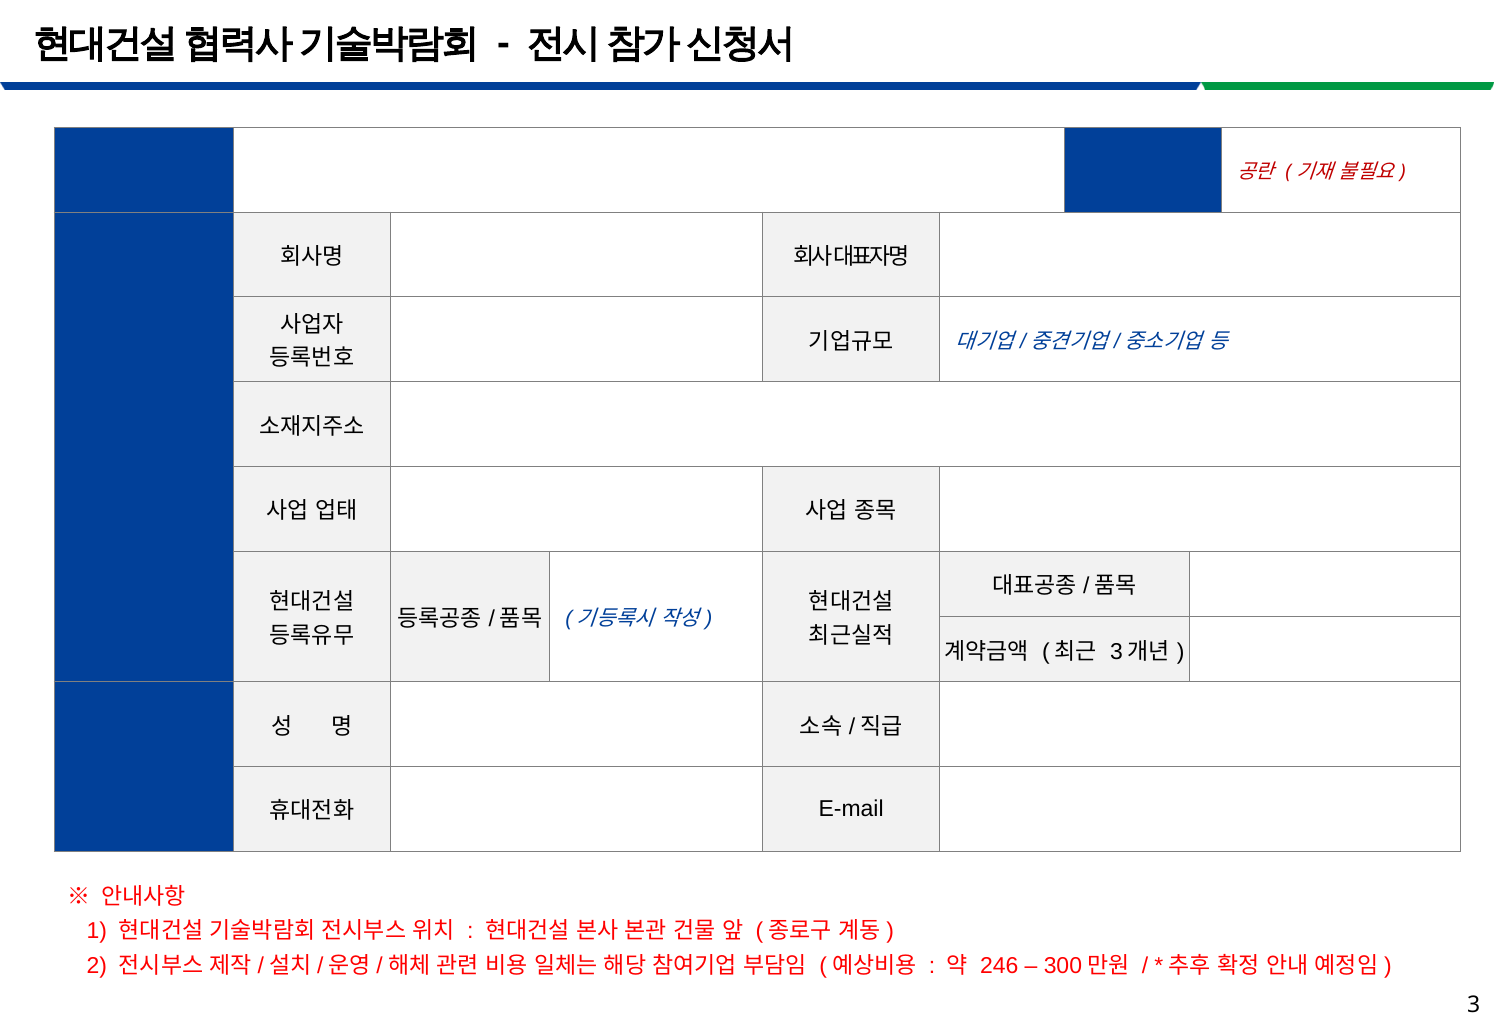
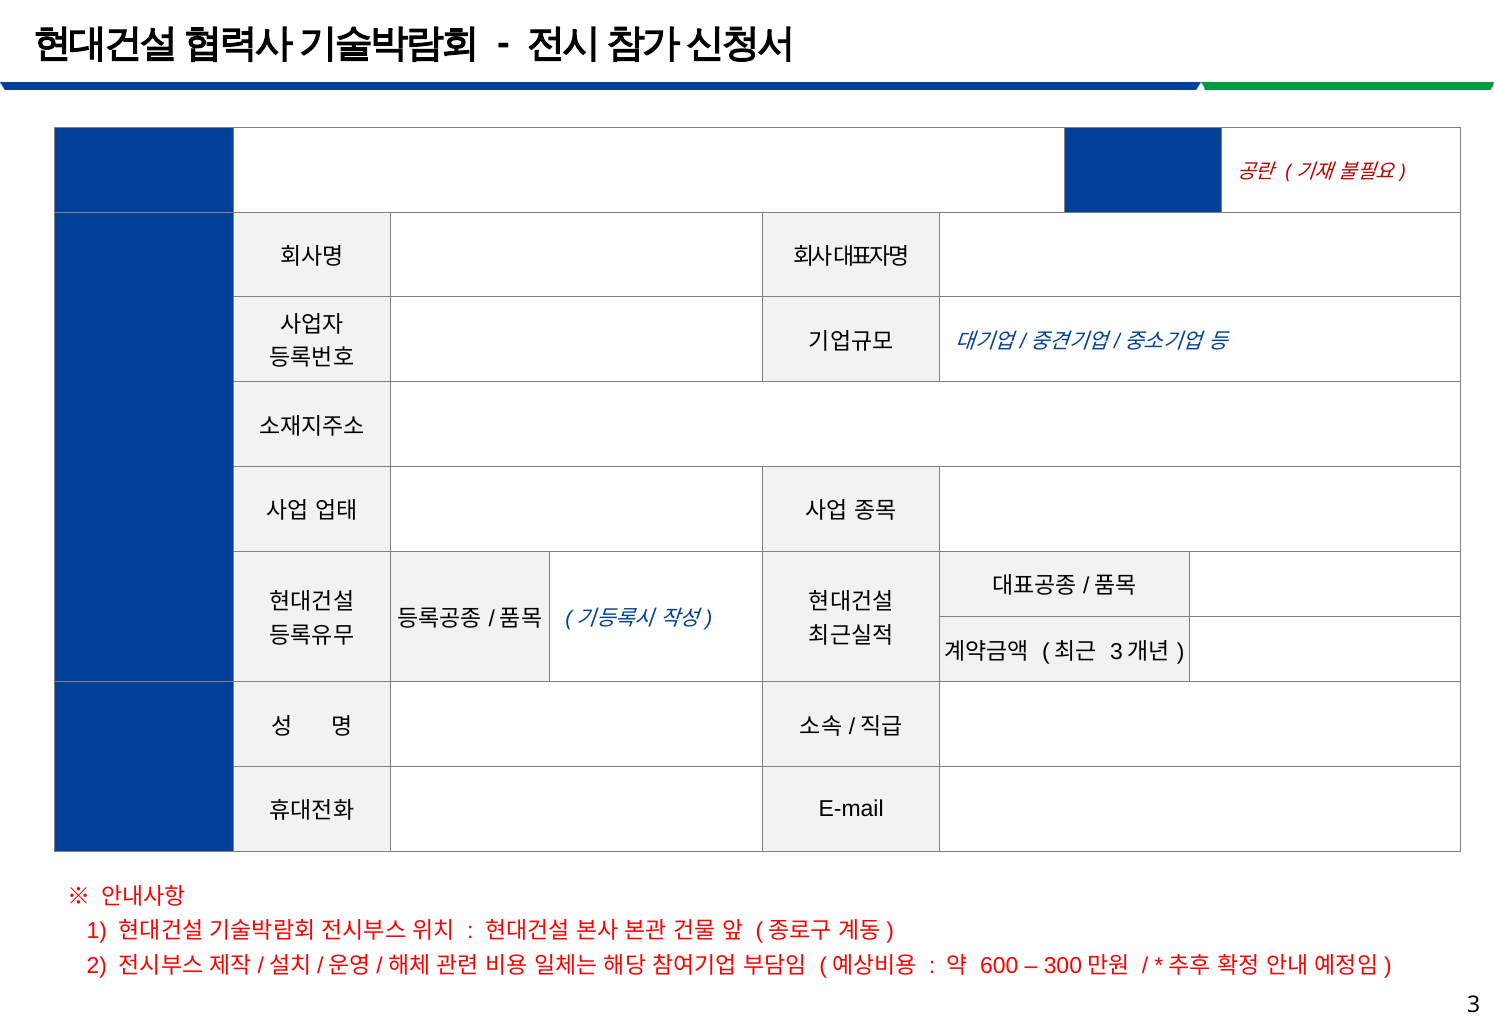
246: 246 -> 600 (999, 966)
